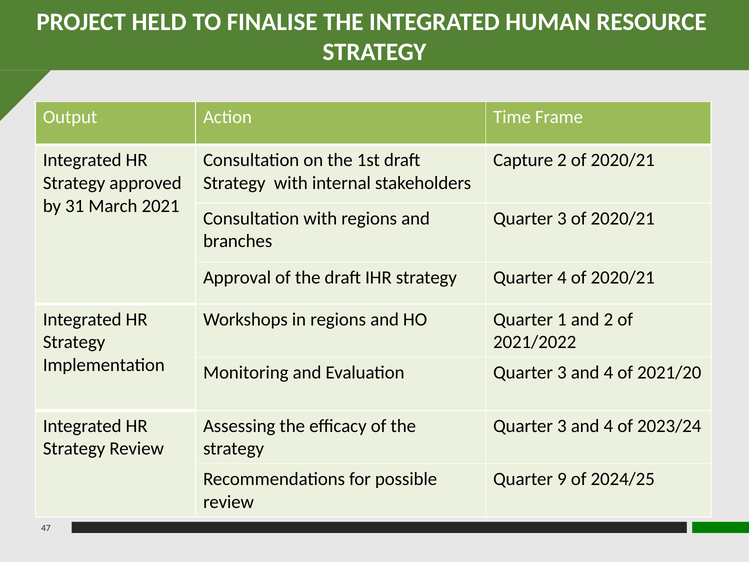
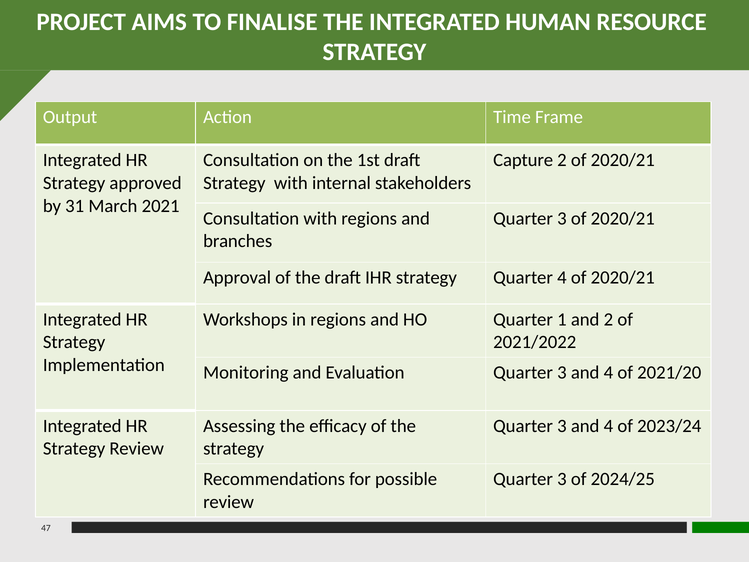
HELD: HELD -> AIMS (159, 22)
9: 9 -> 3 (562, 479)
